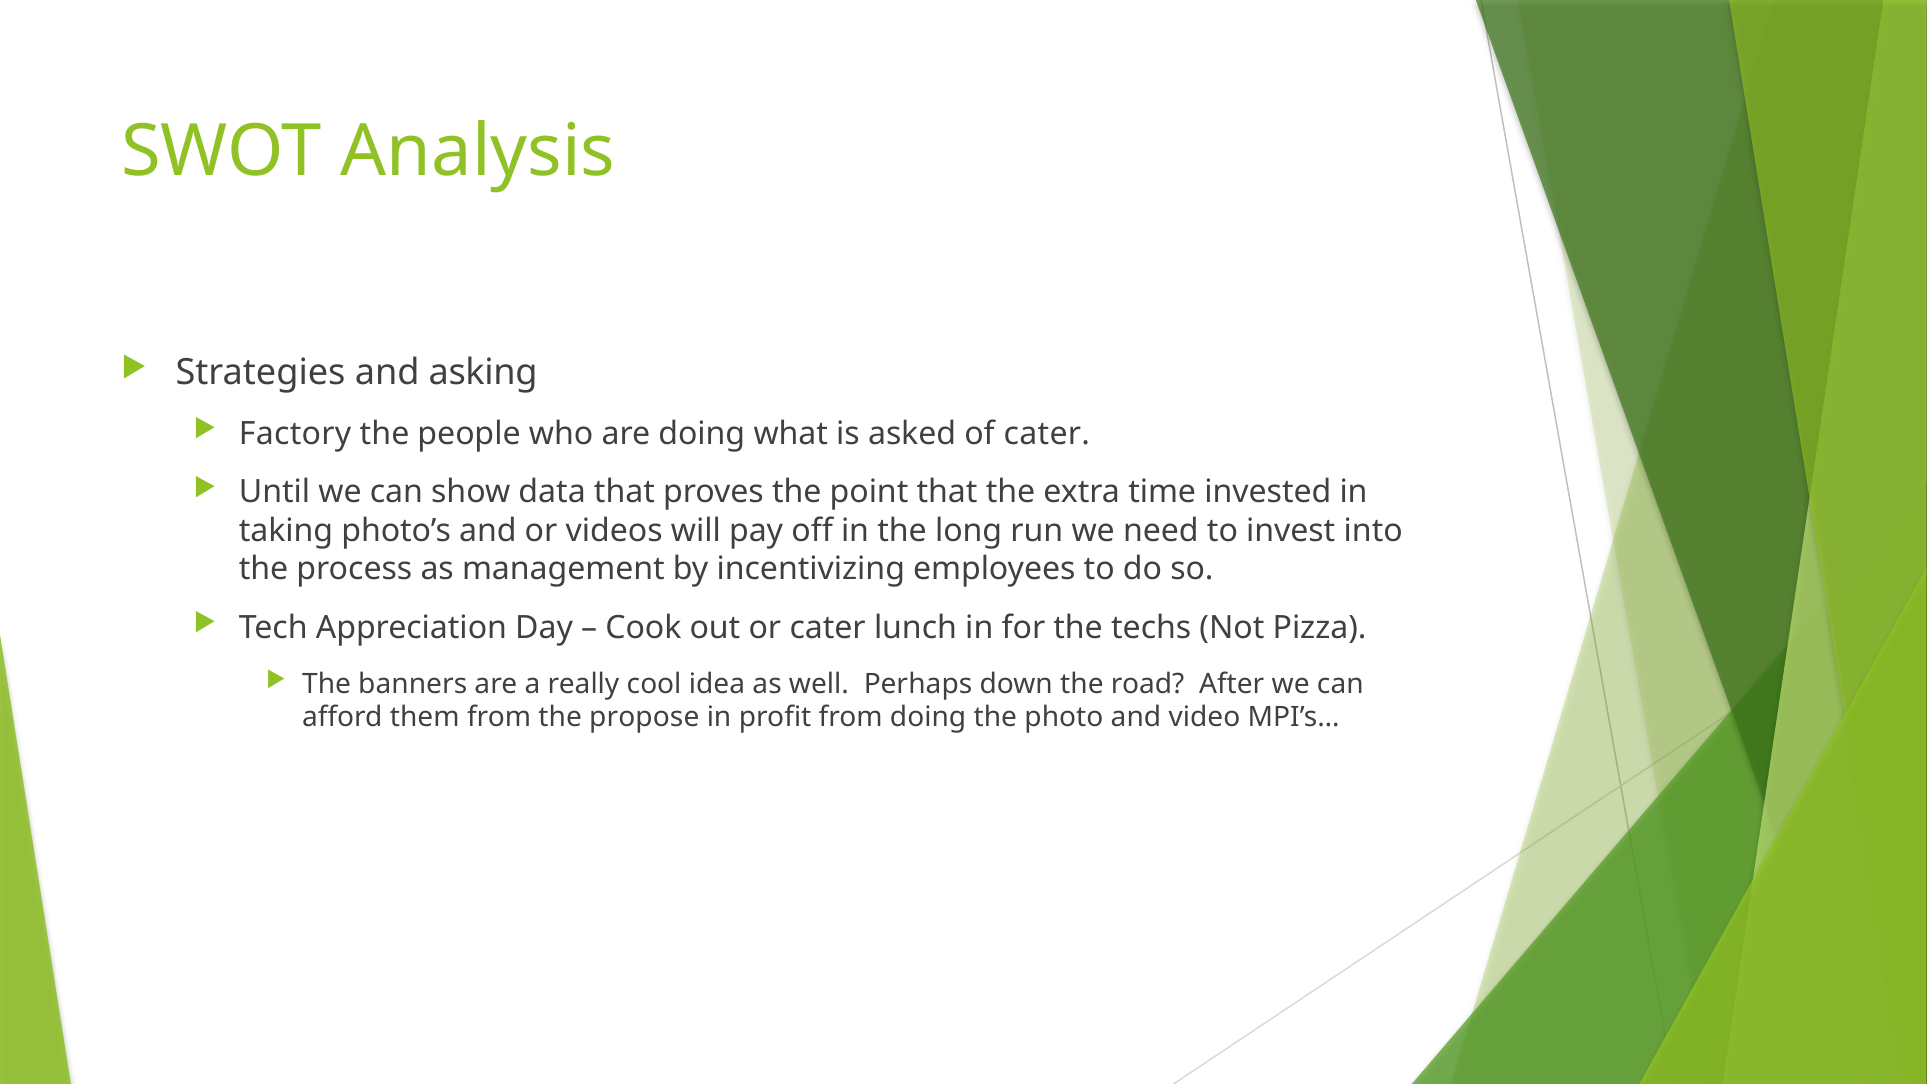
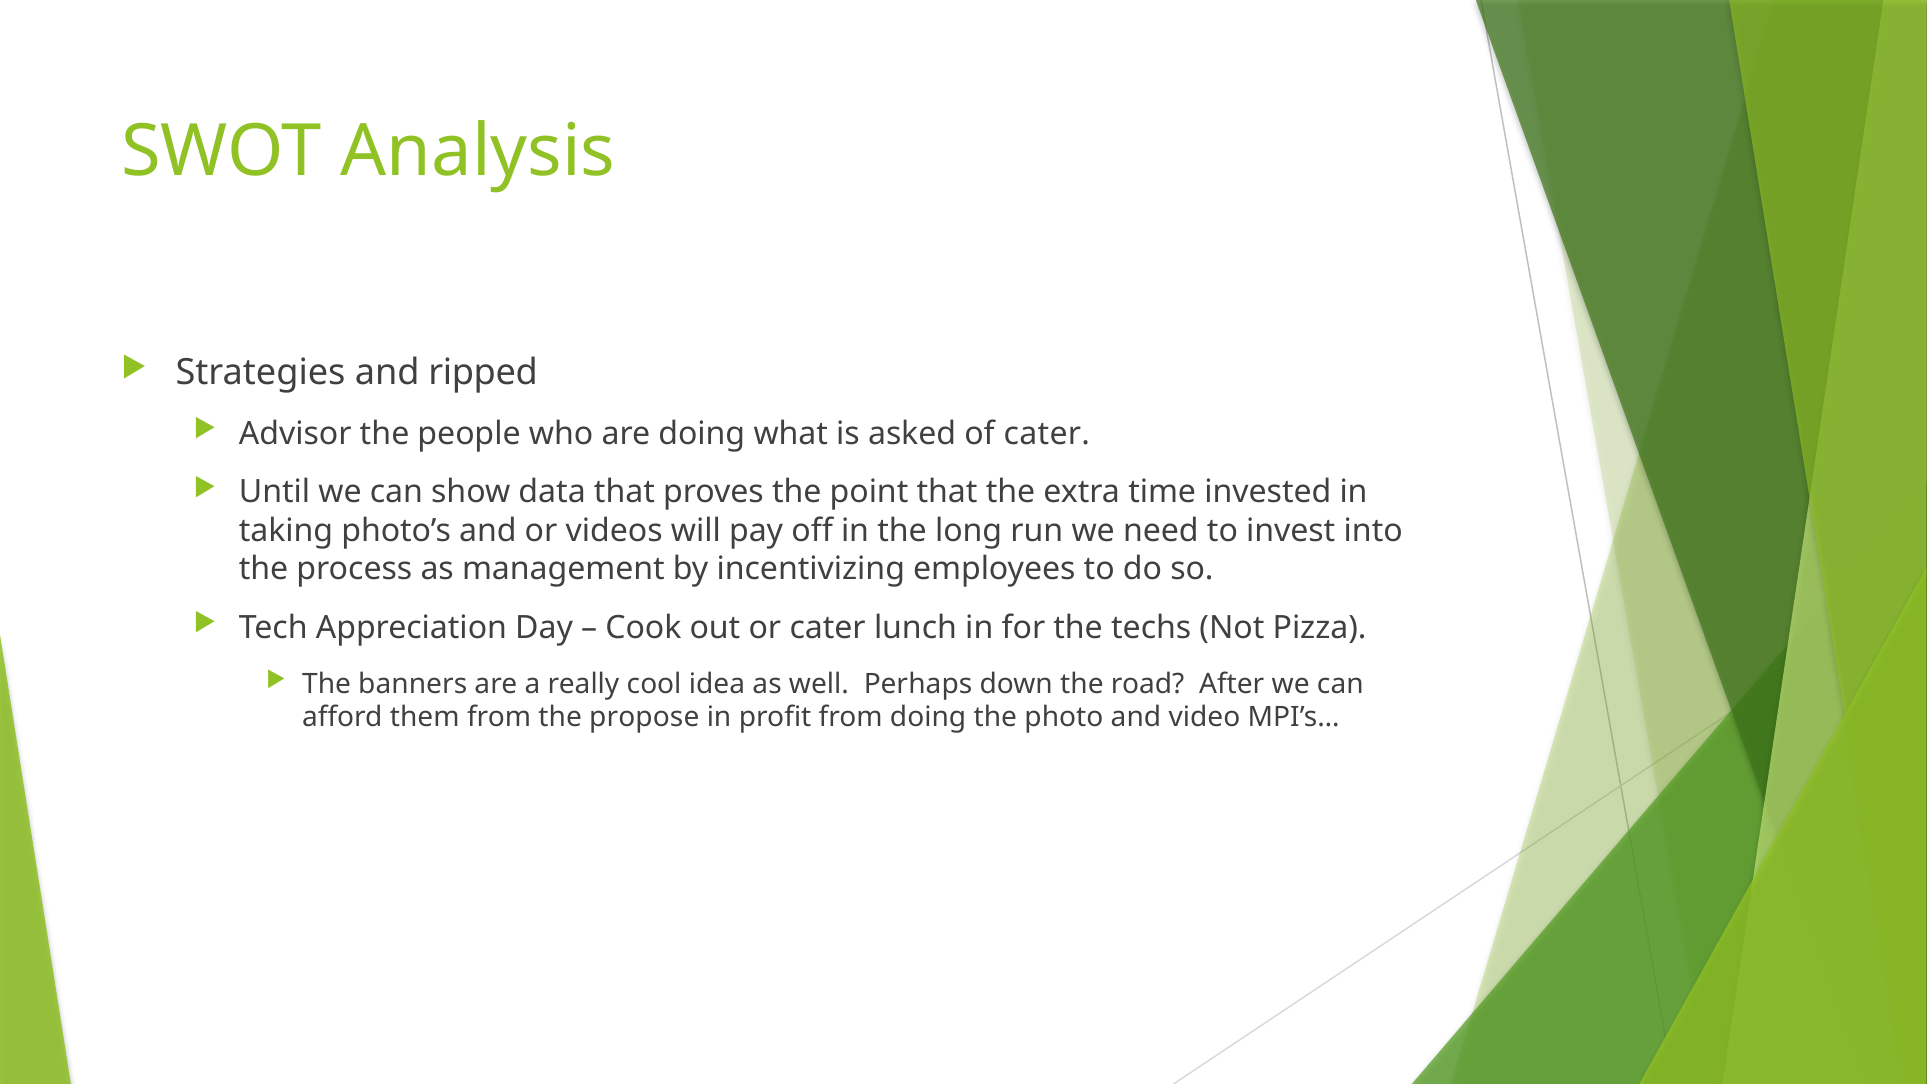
asking: asking -> ripped (483, 373)
Factory: Factory -> Advisor (295, 434)
